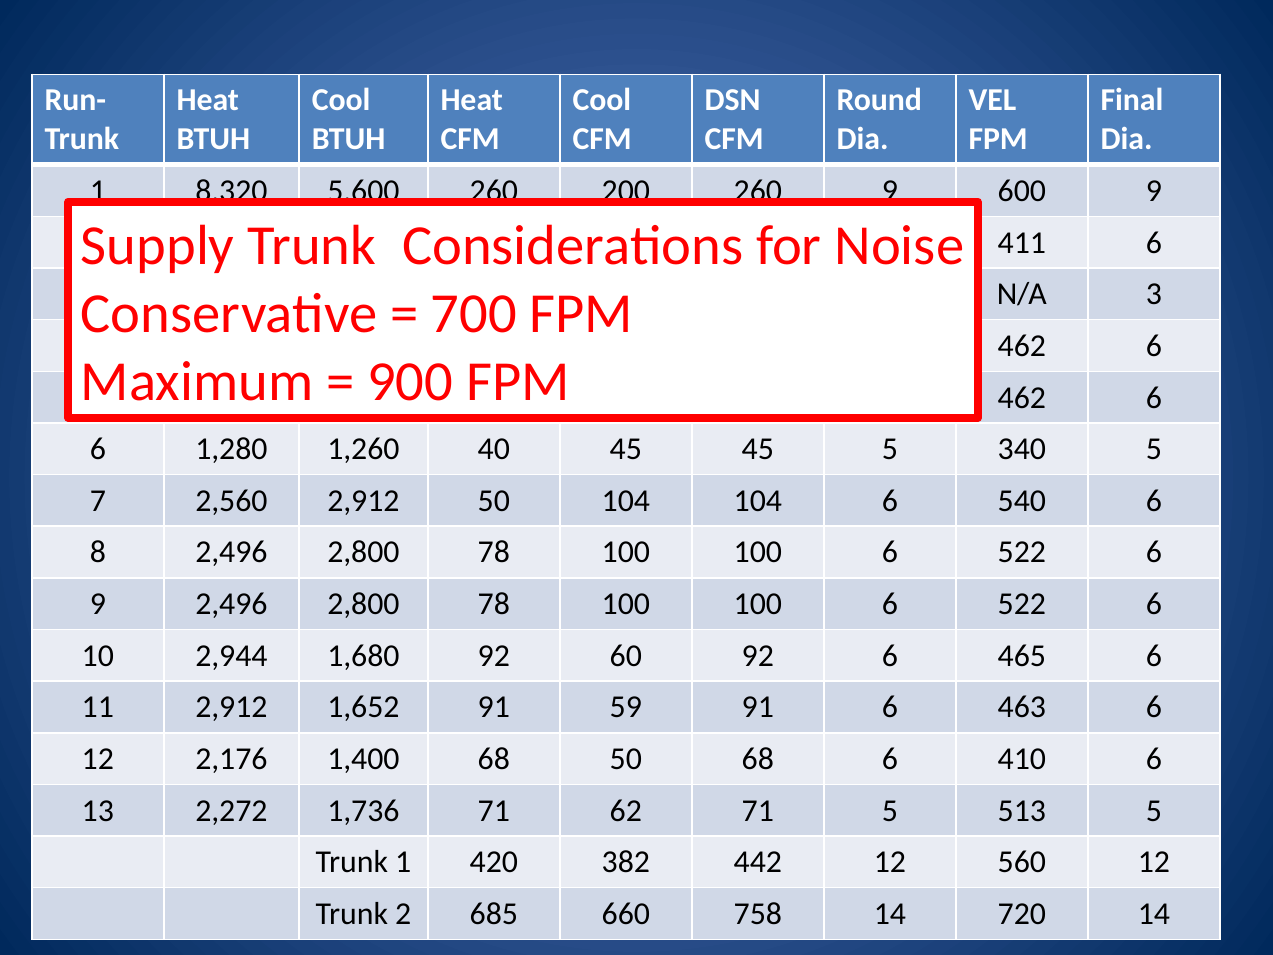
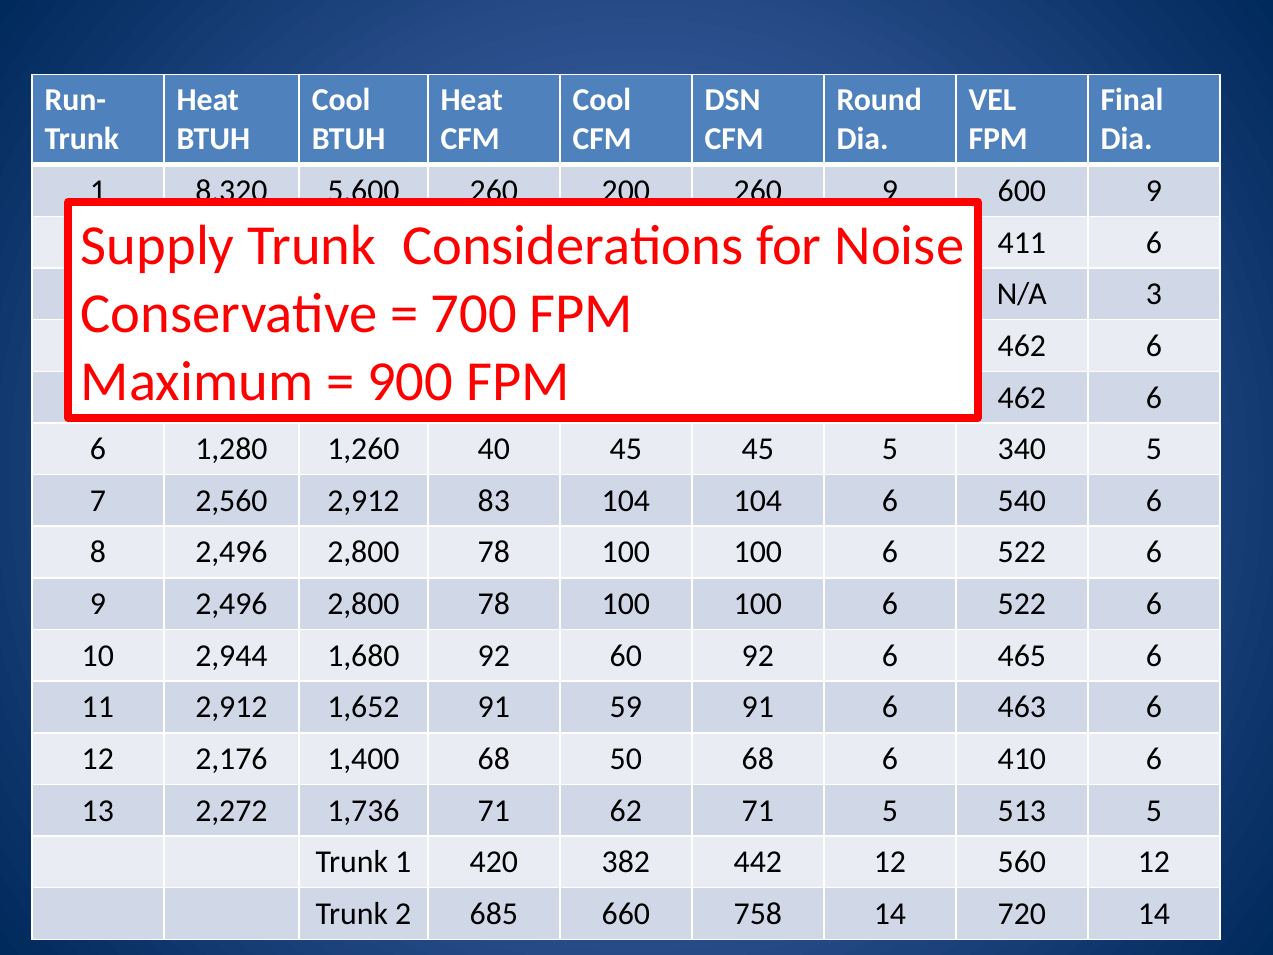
2,912 50: 50 -> 83 (494, 501)
